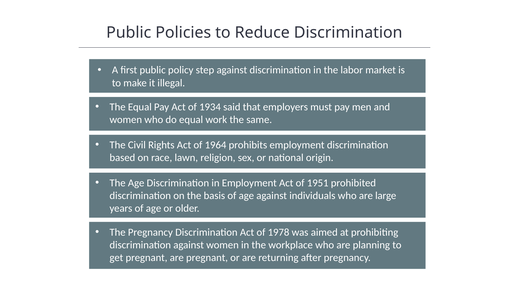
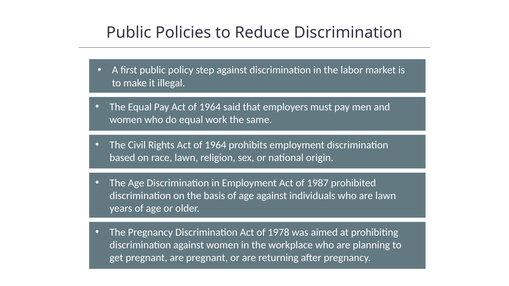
Pay Act of 1934: 1934 -> 1964 (210, 107)
1951: 1951 -> 1987 (318, 183)
are large: large -> lawn (386, 196)
